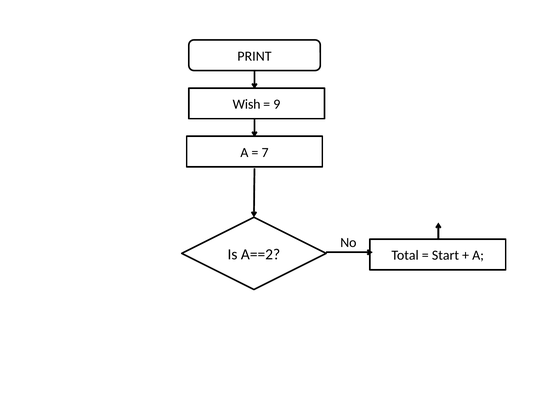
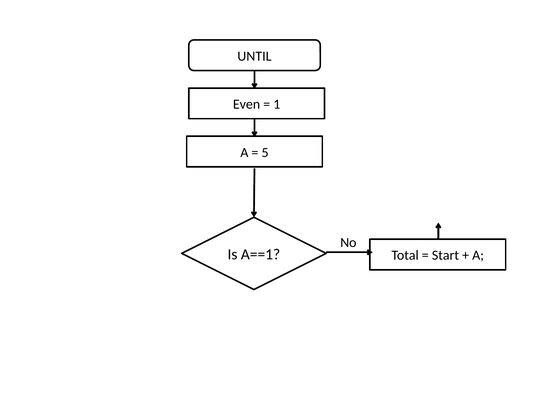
PRINT: PRINT -> UNTIL (254, 56)
Wish: Wish -> Even (247, 104)
9: 9 -> 1 (277, 104)
7: 7 -> 5 (265, 152)
A==2: A==2 -> A==1 (261, 254)
